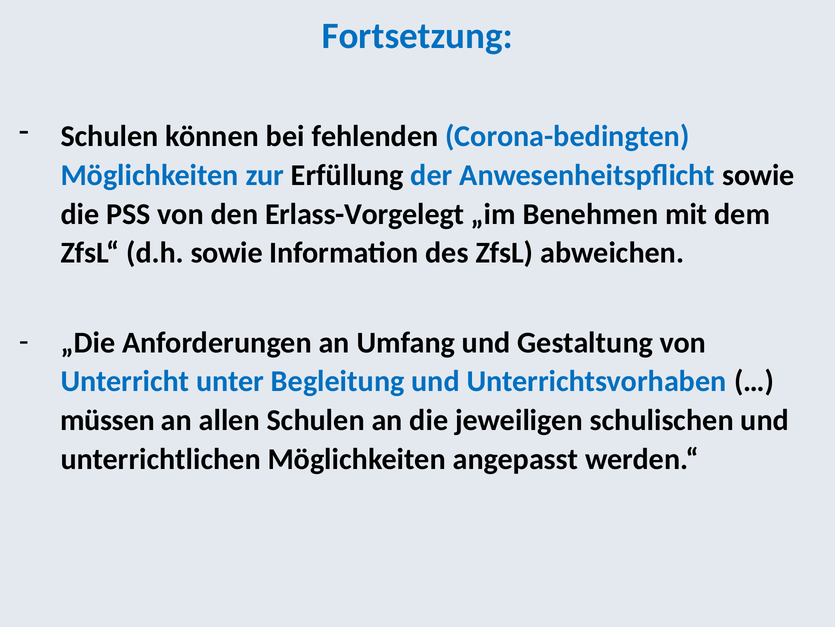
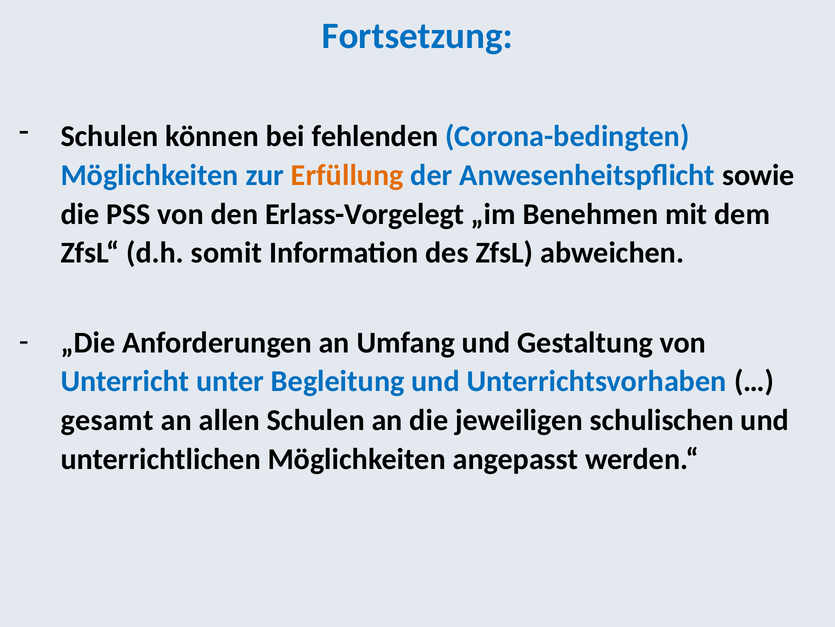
Erfüllung colour: black -> orange (347, 175)
d.h sowie: sowie -> somit (226, 253)
müssen: müssen -> gesamt (107, 420)
